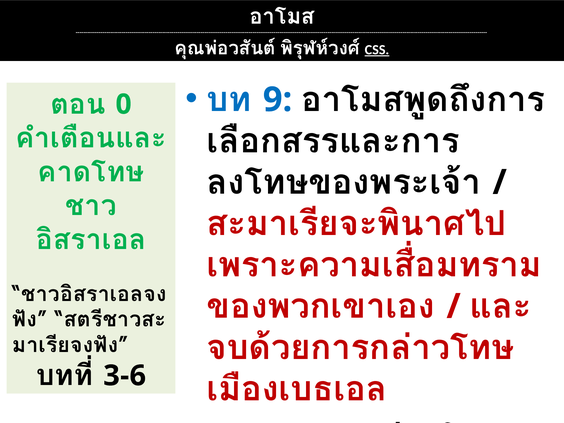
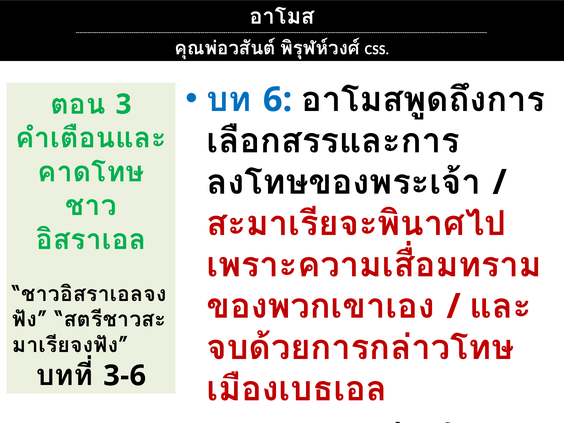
CSS underline: present -> none (377, 50)
9: 9 -> 6 (278, 100)
0: 0 -> 3 (124, 104)
